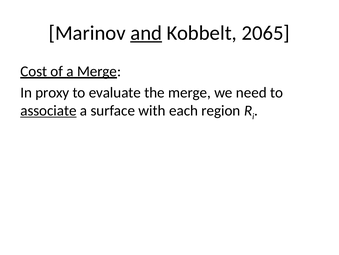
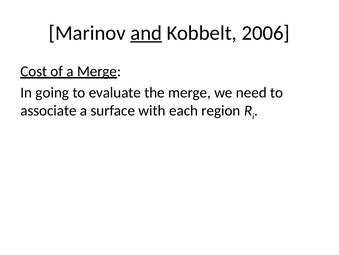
2065: 2065 -> 2006 (266, 33)
proxy: proxy -> going (52, 92)
associate underline: present -> none (48, 110)
